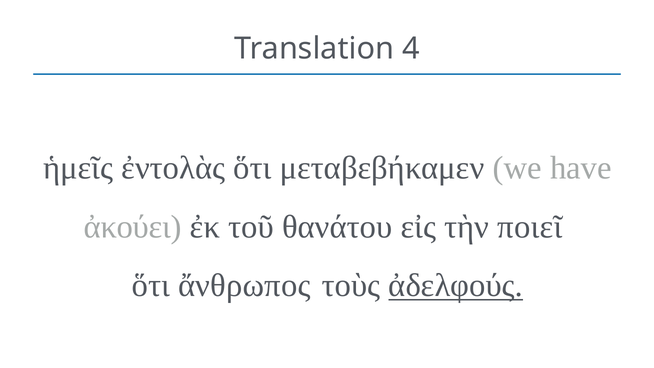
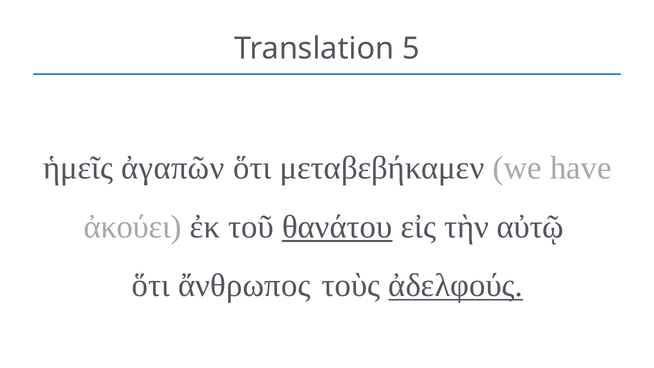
4: 4 -> 5 (411, 49)
ἐντολὰς: ἐντολὰς -> ἀγαπῶν (173, 168)
θανάτου underline: none -> present (337, 227)
ποιεῖ: ποιεῖ -> αὐτῷ (530, 227)
